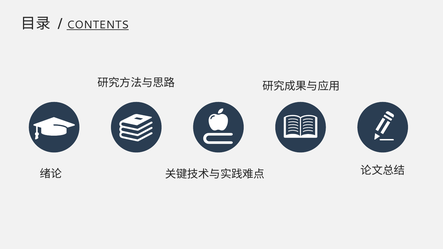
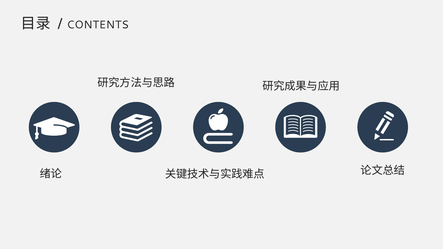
CONTENTS underline: present -> none (98, 25)
